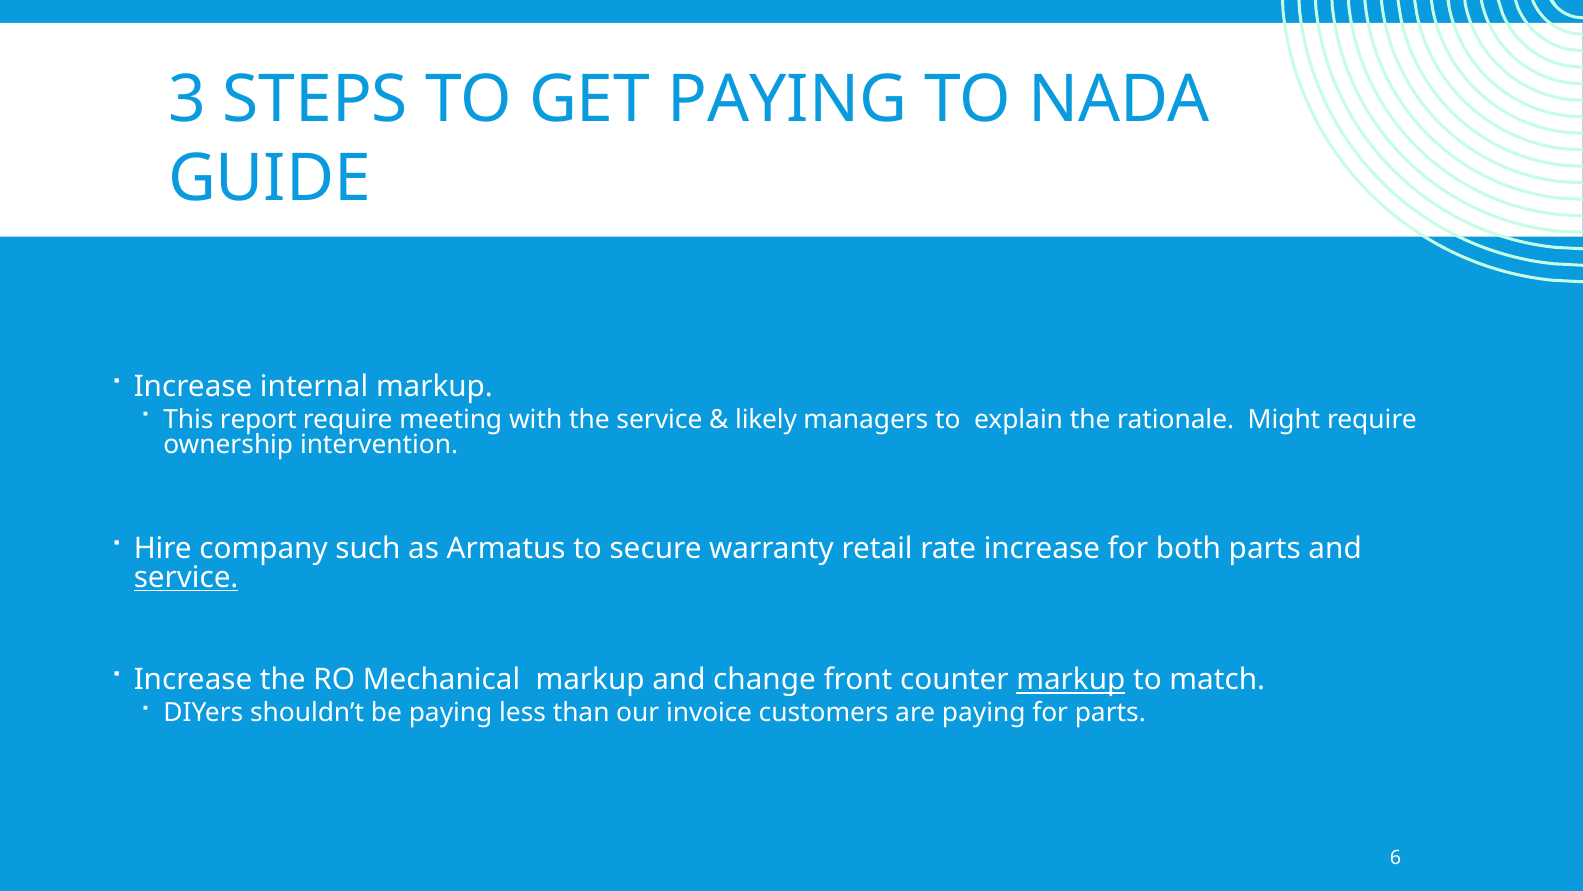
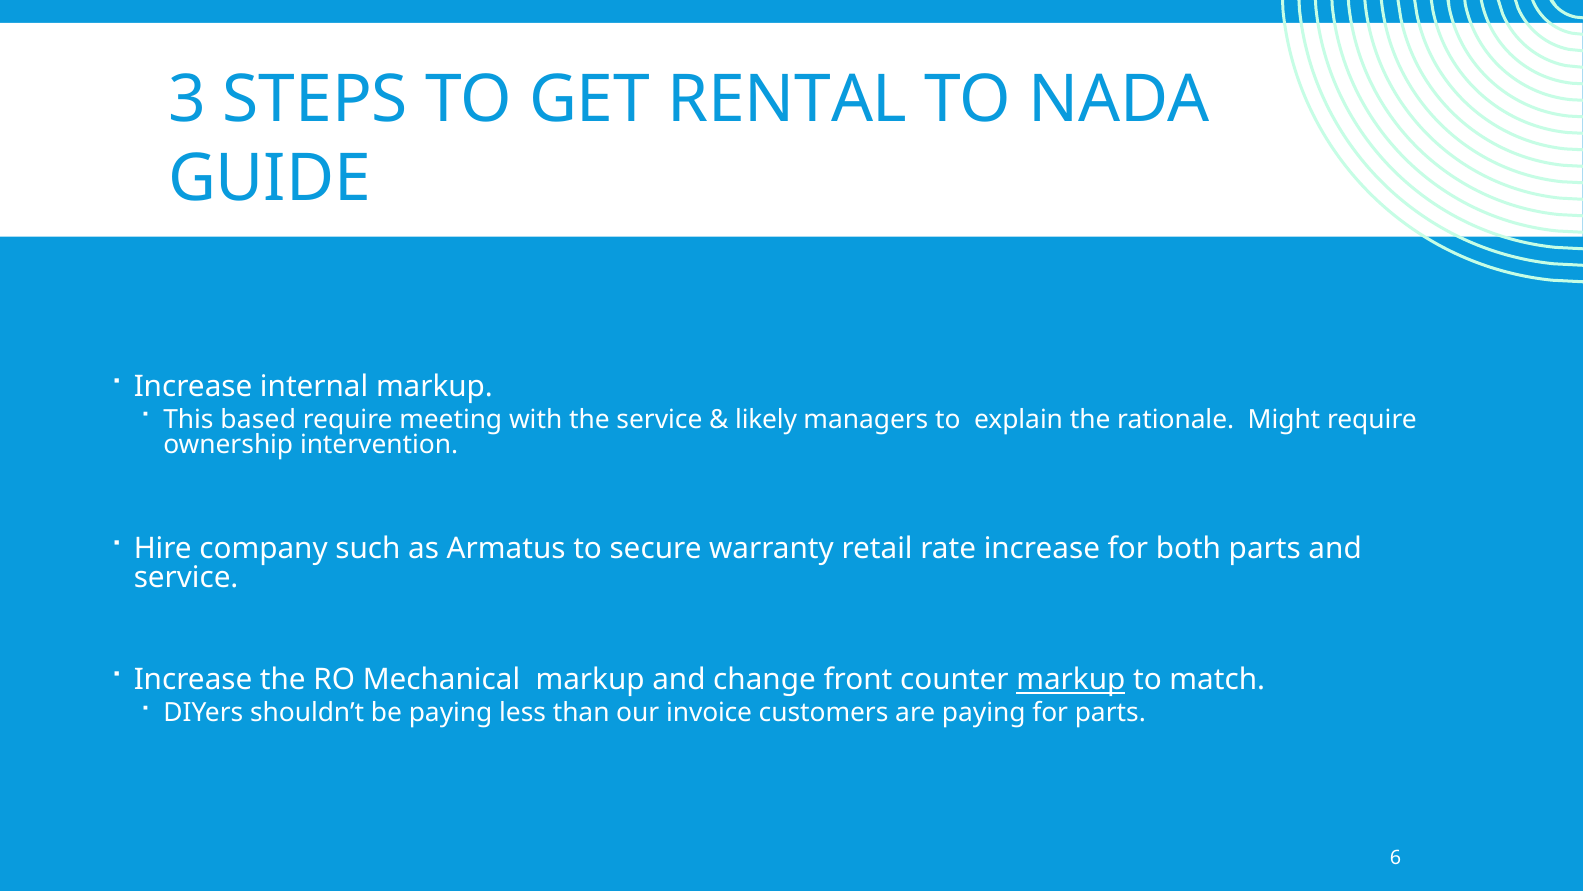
GET PAYING: PAYING -> RENTAL (787, 100)
report: report -> based (258, 419)
service underline: present -> none (186, 577)
